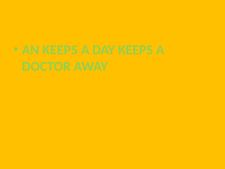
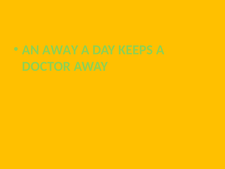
AN KEEPS: KEEPS -> AWAY (60, 50)
